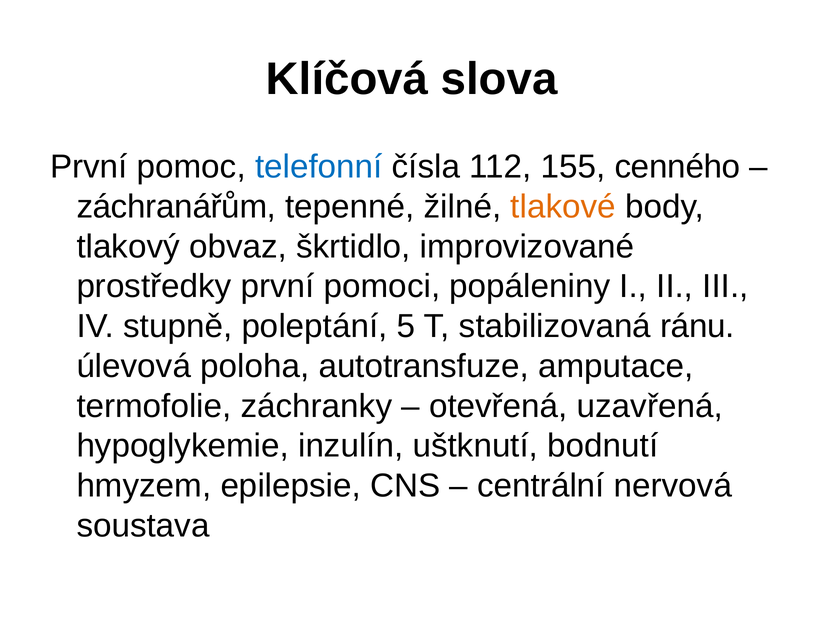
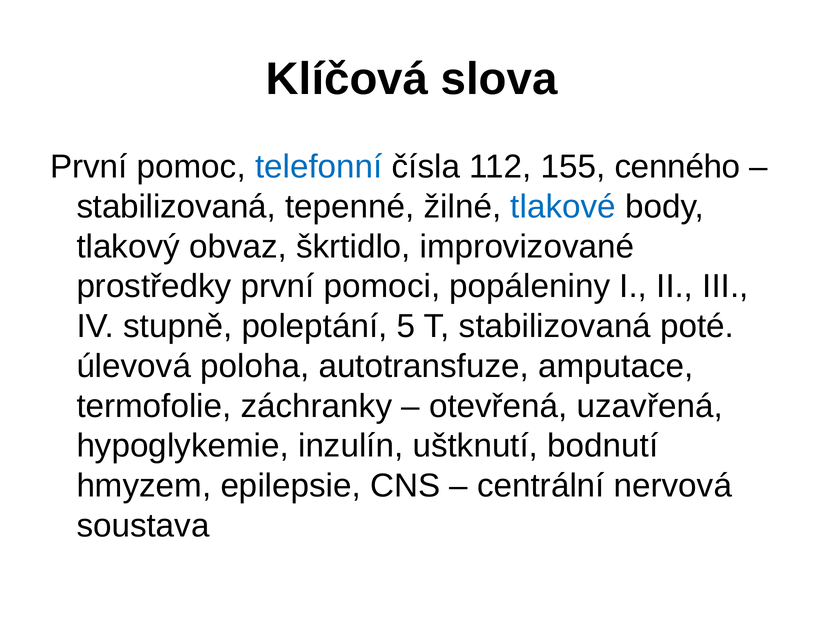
záchranářům: záchranářům -> stabilizovaná (176, 207)
tlakové colour: orange -> blue (563, 207)
ránu: ránu -> poté (697, 326)
